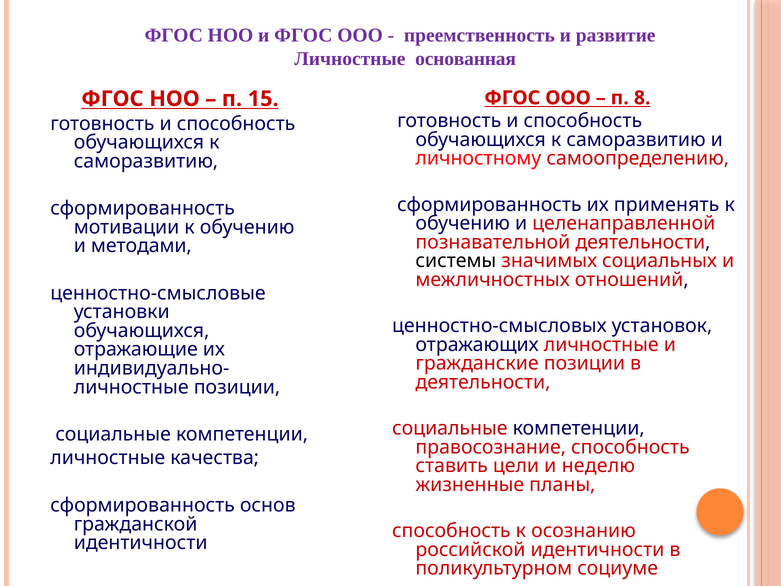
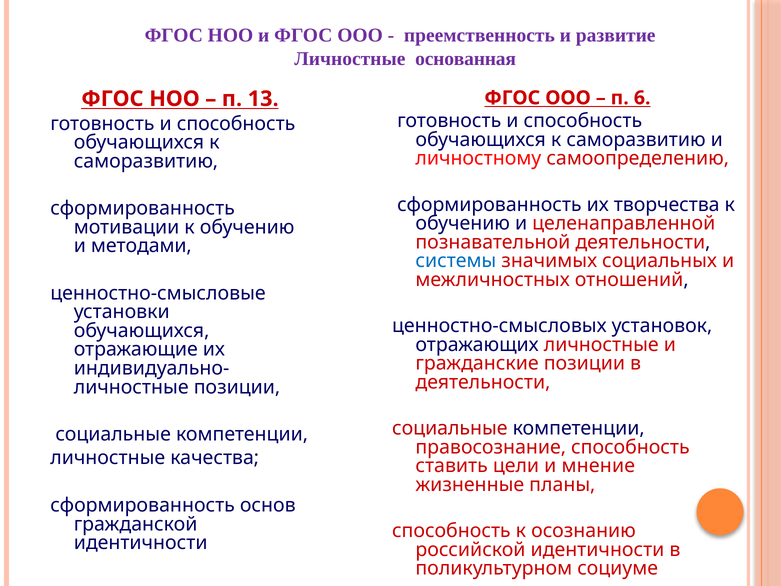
8: 8 -> 6 (642, 98)
15: 15 -> 13 (263, 99)
применять: применять -> творчества (667, 205)
системы colour: black -> blue (456, 261)
неделю: неделю -> мнение (598, 466)
